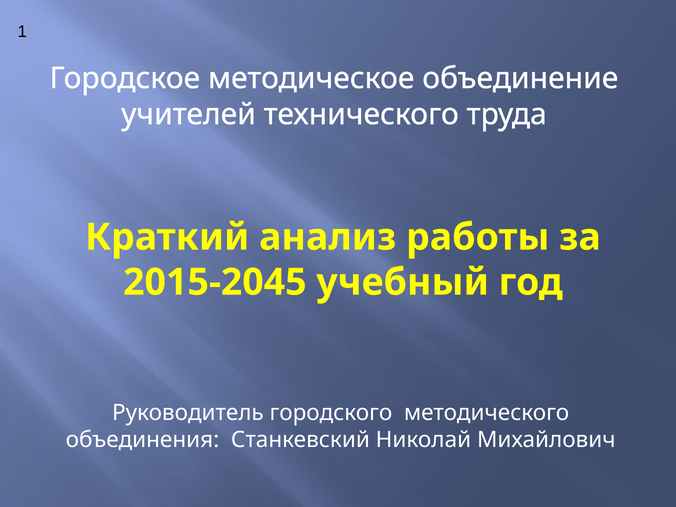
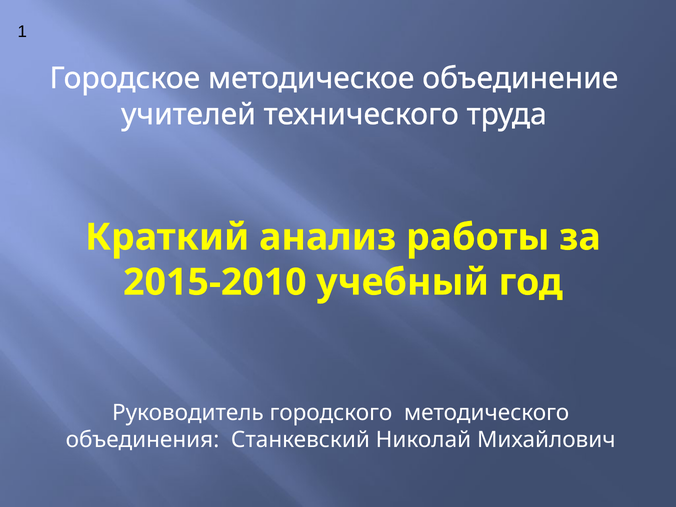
2015-2045: 2015-2045 -> 2015-2010 (215, 282)
